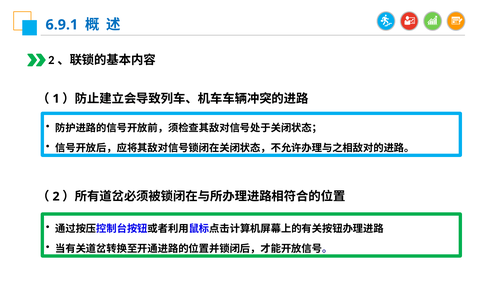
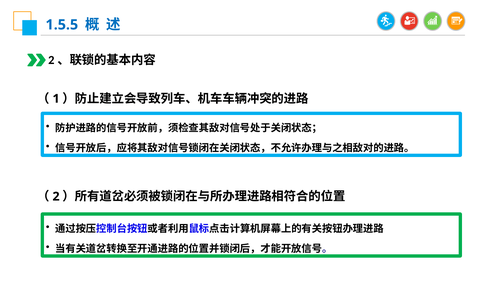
6.9.1: 6.9.1 -> 1.5.5 (62, 25)
